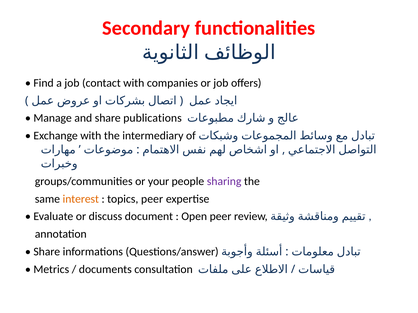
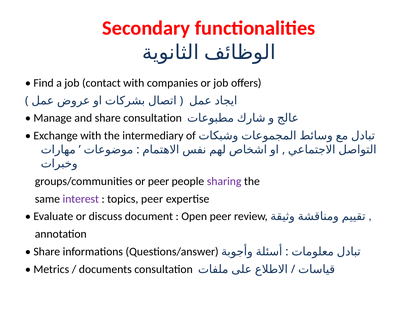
share publications: publications -> consultation (153, 118)
or your: your -> peer (159, 182)
interest colour: orange -> purple (81, 199)
